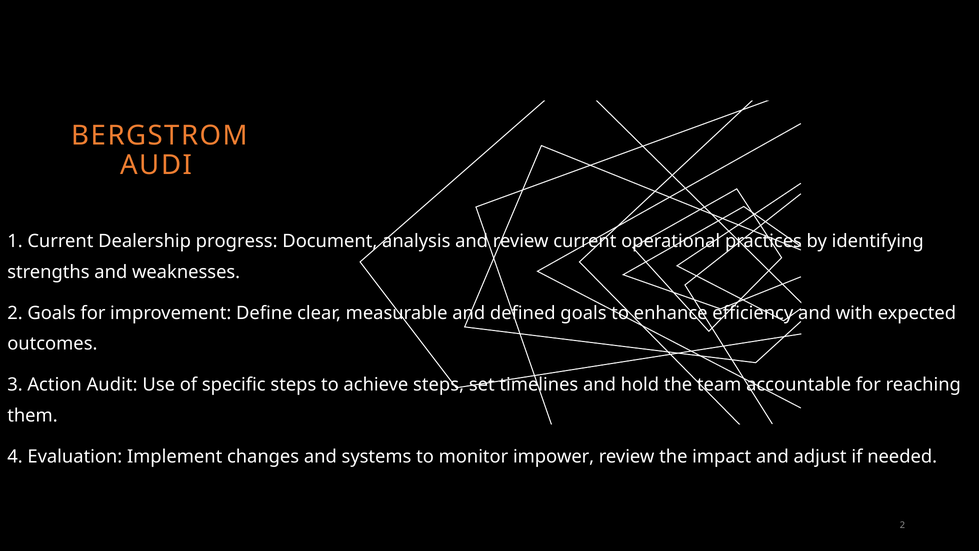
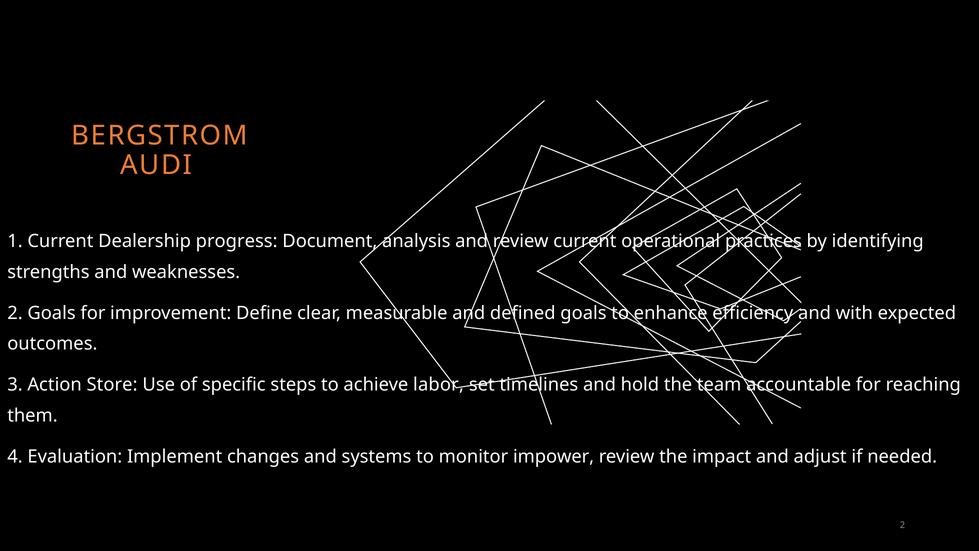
Audit: Audit -> Store (112, 385)
achieve steps: steps -> labor (439, 385)
